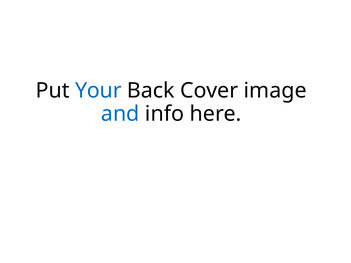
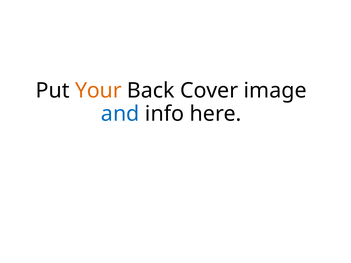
Your colour: blue -> orange (98, 91)
